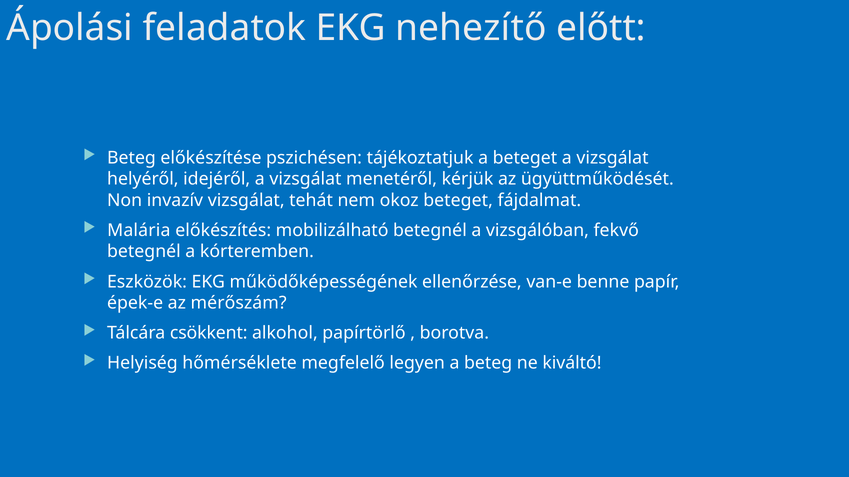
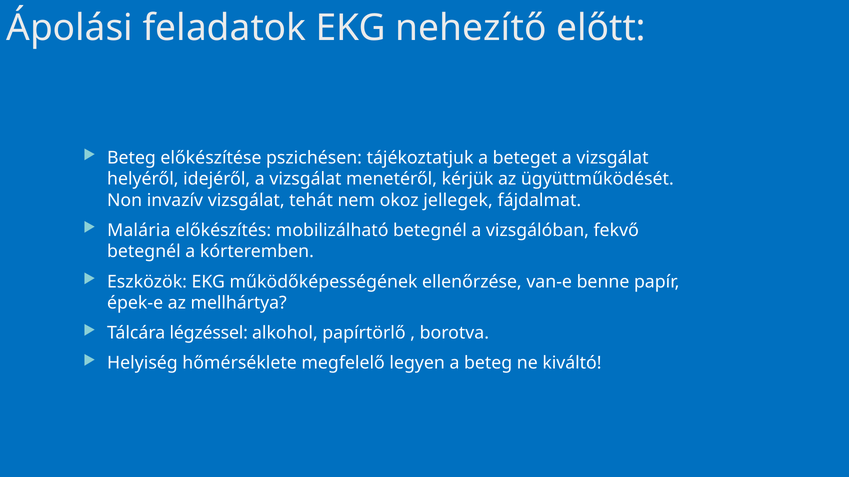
okoz beteget: beteget -> jellegek (458, 201)
mérőszám: mérőszám -> mellhártya (239, 303)
csökkent: csökkent -> légzéssel (209, 333)
